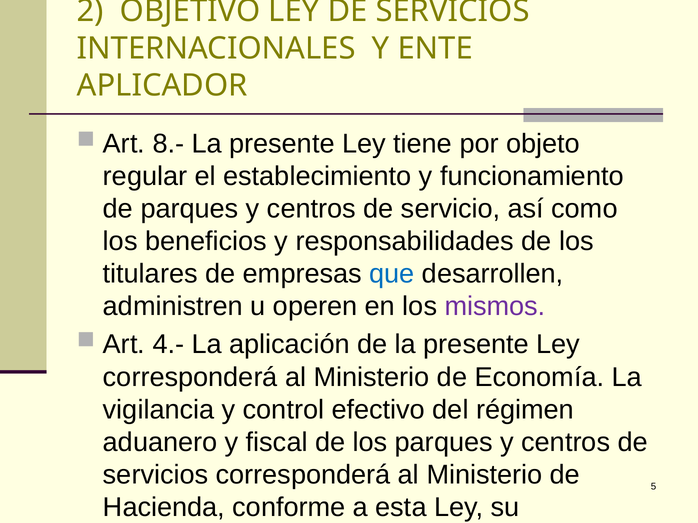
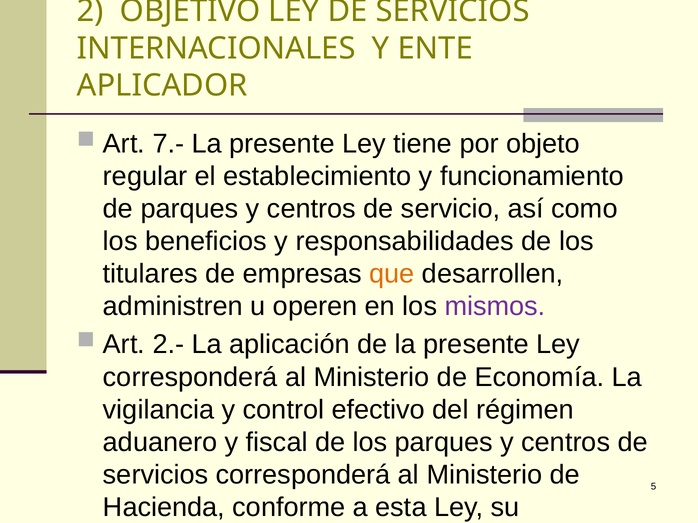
8.-: 8.- -> 7.- (168, 144)
que colour: blue -> orange (392, 274)
4.-: 4.- -> 2.- (168, 345)
